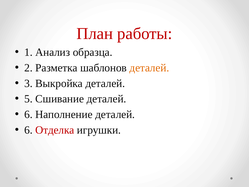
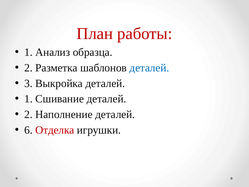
деталей colour: orange -> blue (149, 68)
5: 5 -> 1 (28, 99)
6: 6 -> 2 (28, 114)
